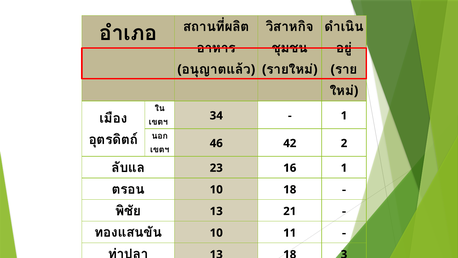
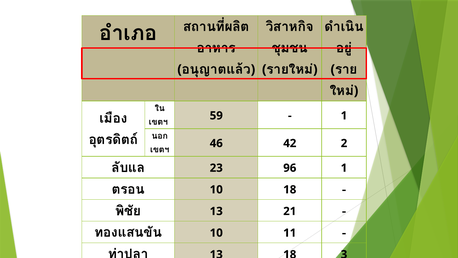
34: 34 -> 59 (216, 115)
16: 16 -> 96 (290, 168)
